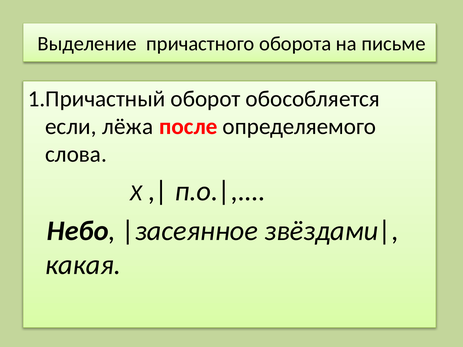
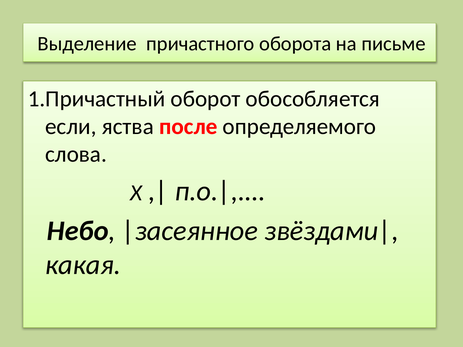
лёжа: лёжа -> яства (128, 127)
